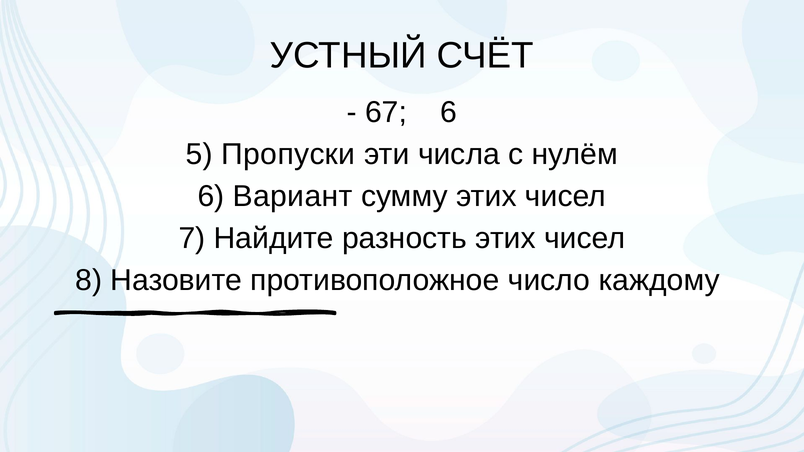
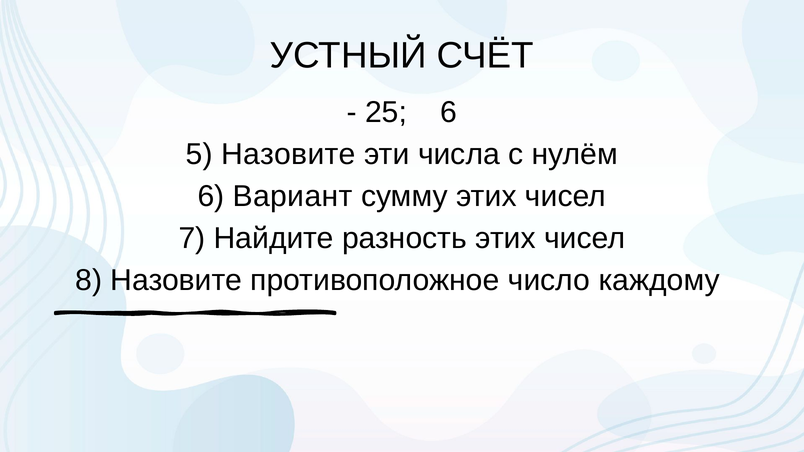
67: 67 -> 25 (386, 112)
5 Пропуски: Пропуски -> Назовите (288, 154)
